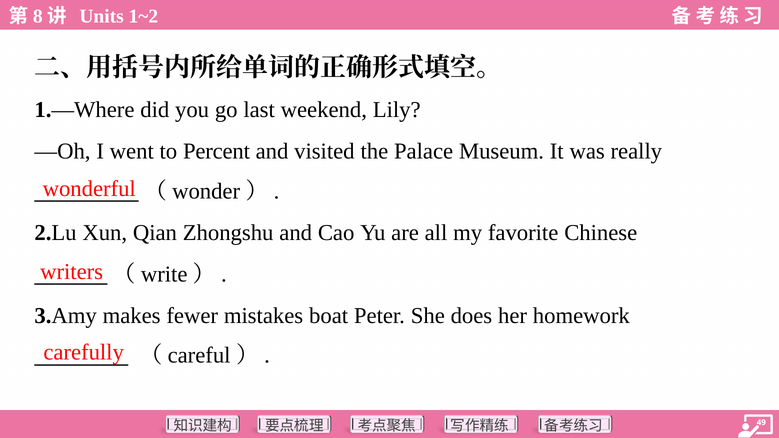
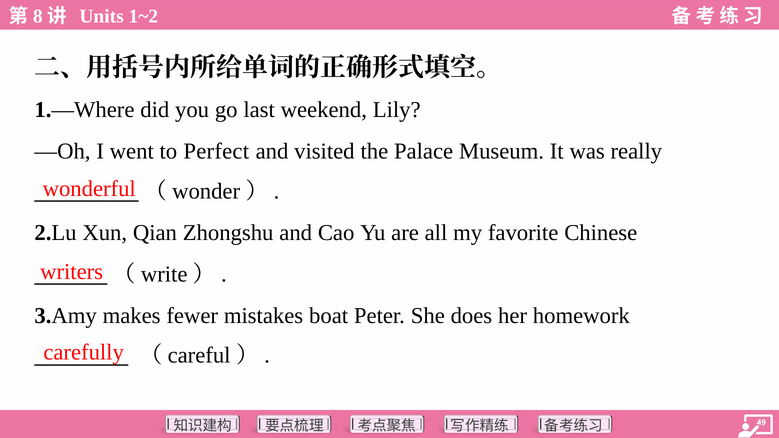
Percent: Percent -> Perfect (216, 151)
